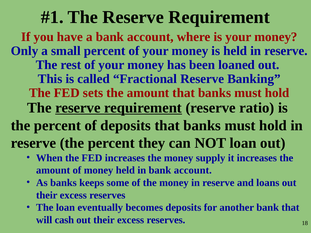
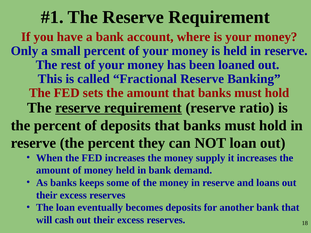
in bank account: account -> demand (193, 170)
